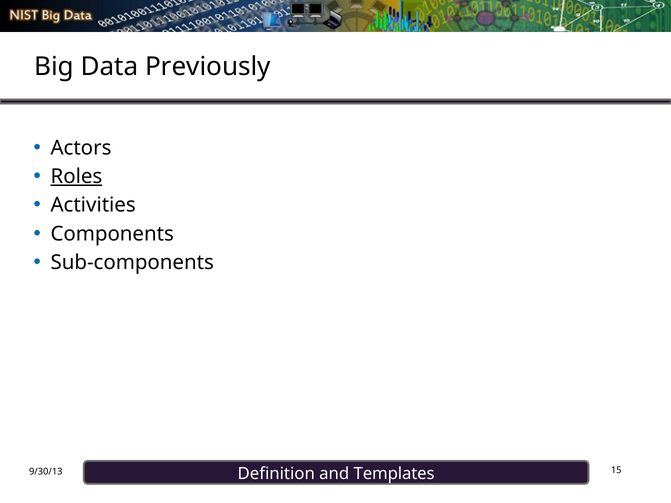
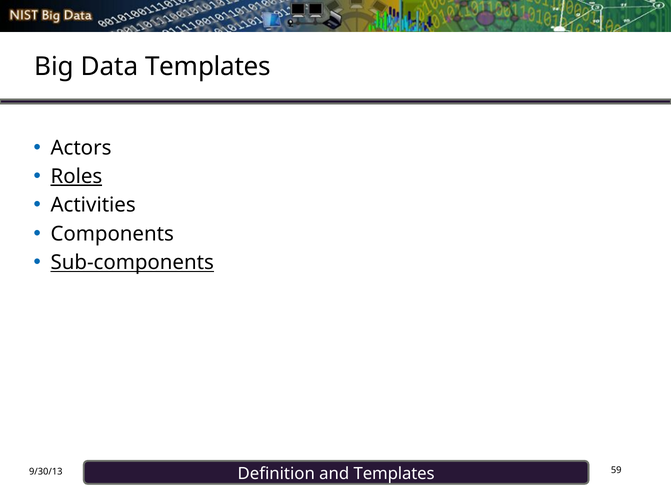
Data Previously: Previously -> Templates (208, 66)
Sub-components underline: none -> present (132, 263)
15: 15 -> 59 (616, 471)
